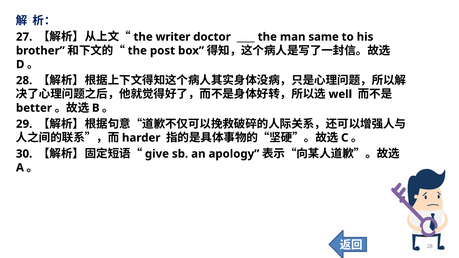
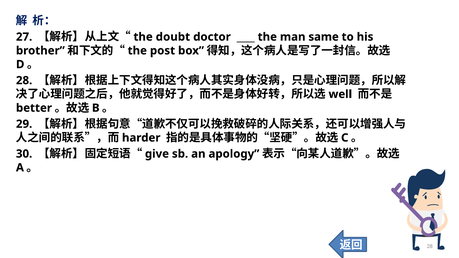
writer: writer -> doubt (173, 37)
